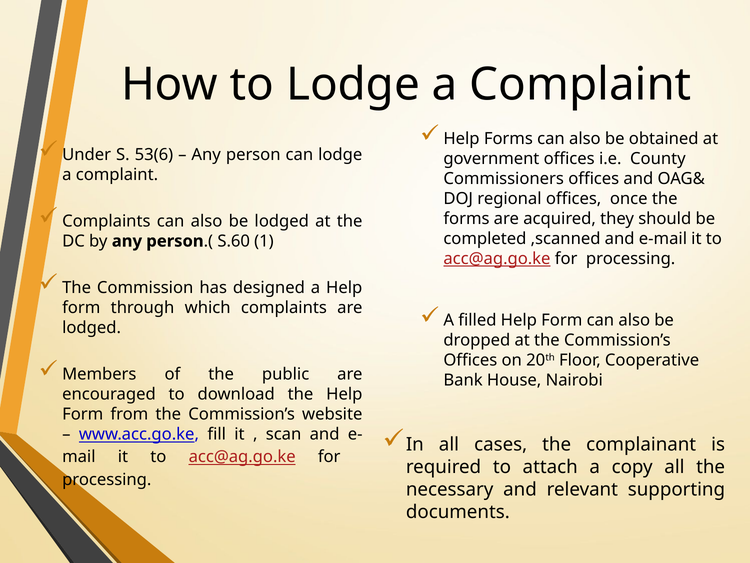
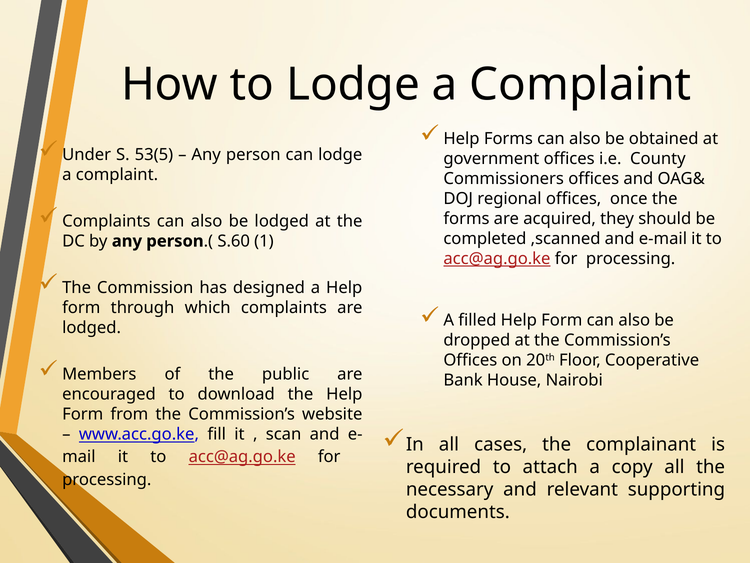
53(6: 53(6 -> 53(5 (154, 154)
